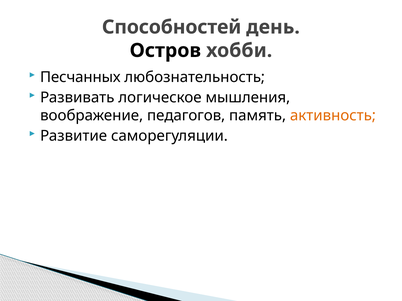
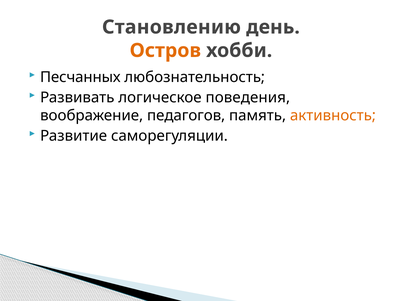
Способностей: Способностей -> Становлению (171, 27)
Остров colour: black -> orange (165, 51)
мышления: мышления -> поведения (248, 98)
